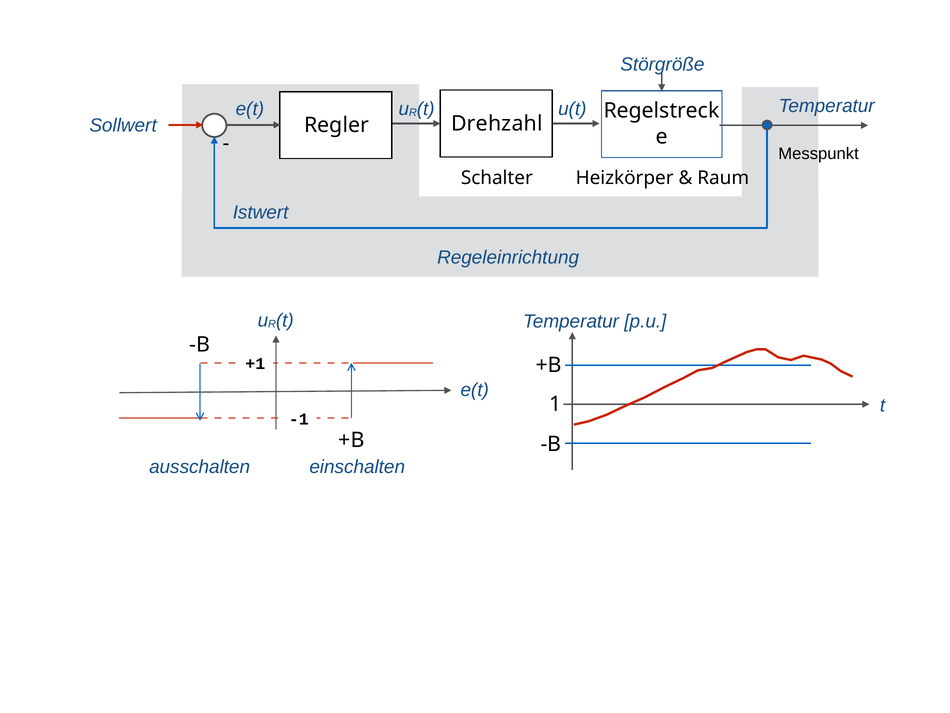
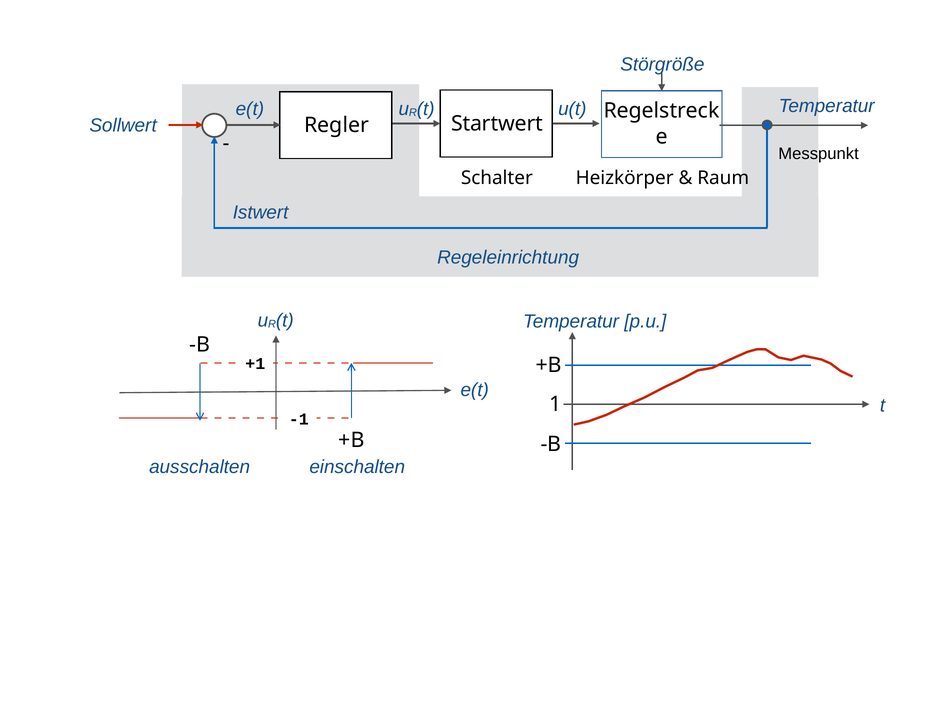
Drehzahl: Drehzahl -> Startwert (497, 124)
